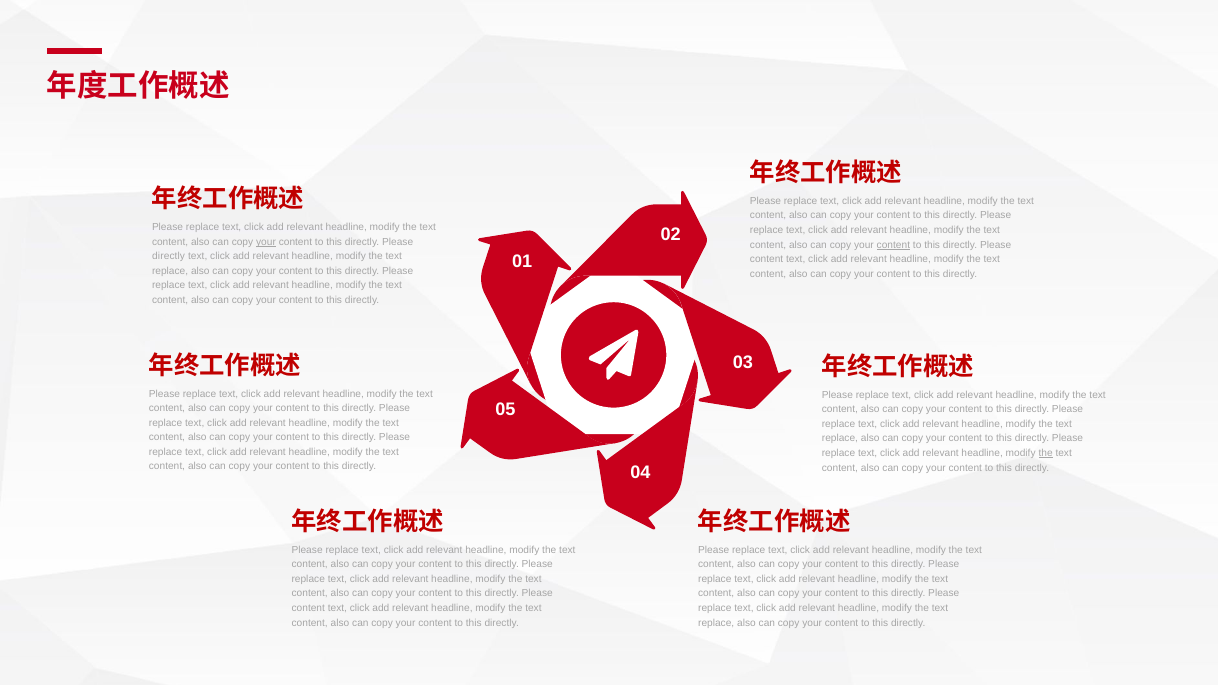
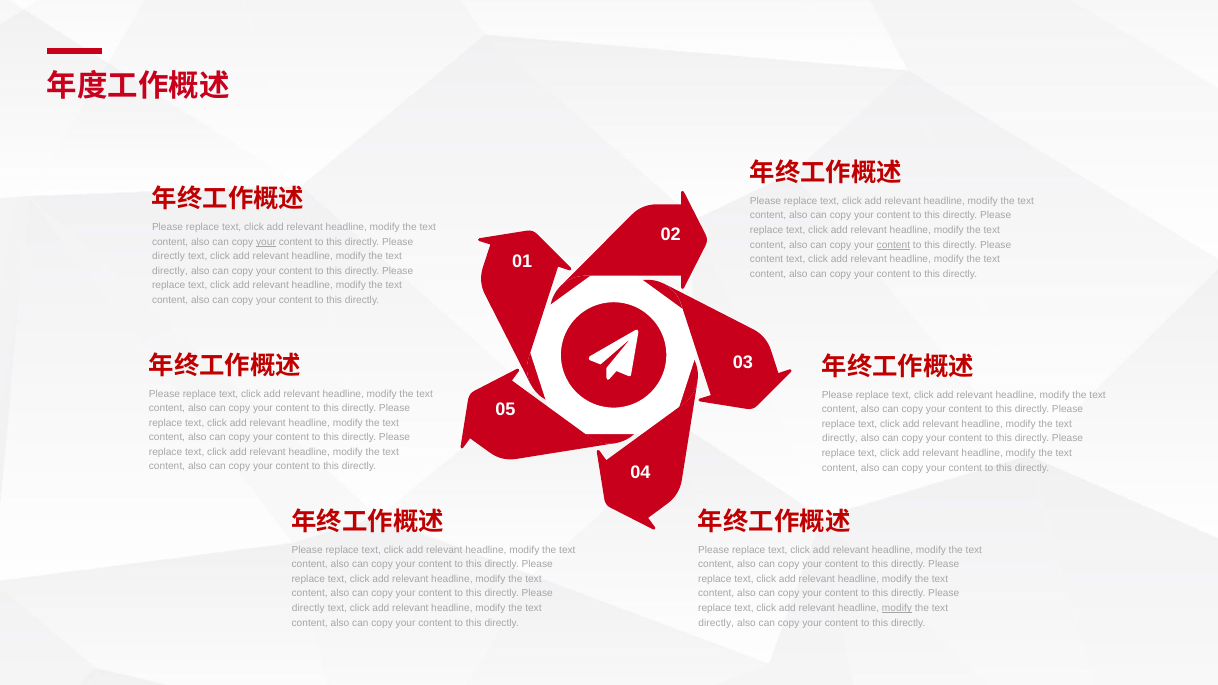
replace: replace -> directly (170, 271)
replace: replace -> directly (840, 439)
the underline: present -> none (1046, 453)
content: content -> directly (308, 608)
modify underline: none -> present (897, 608)
replace: replace -> directly (716, 623)
